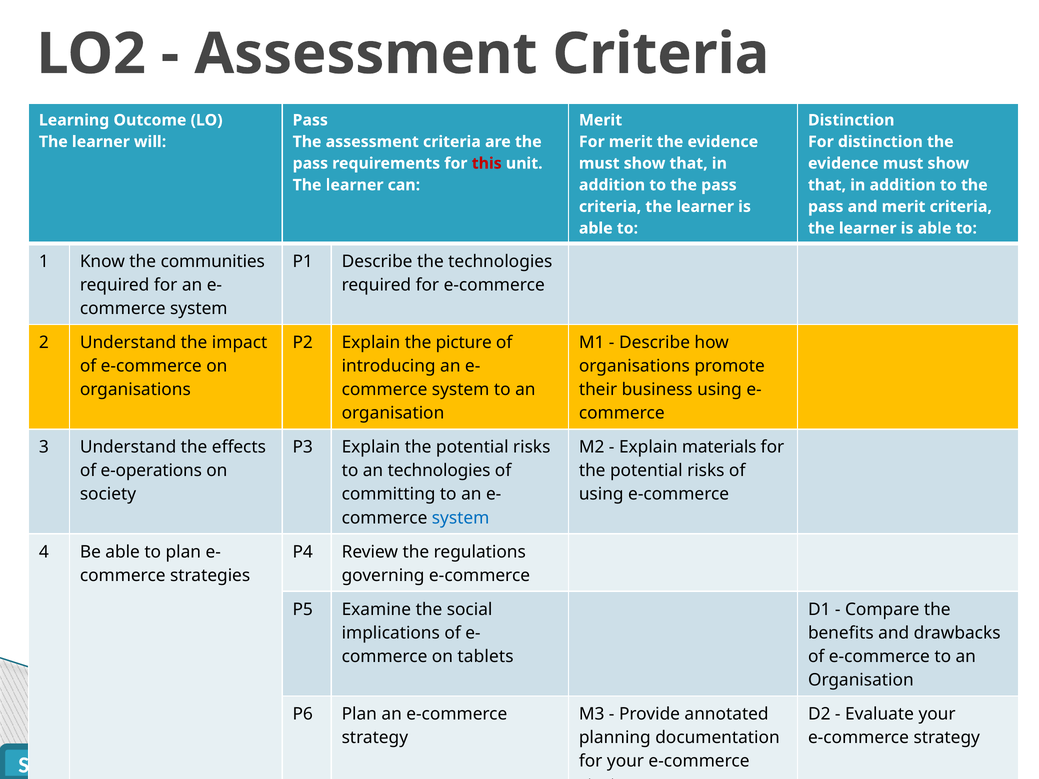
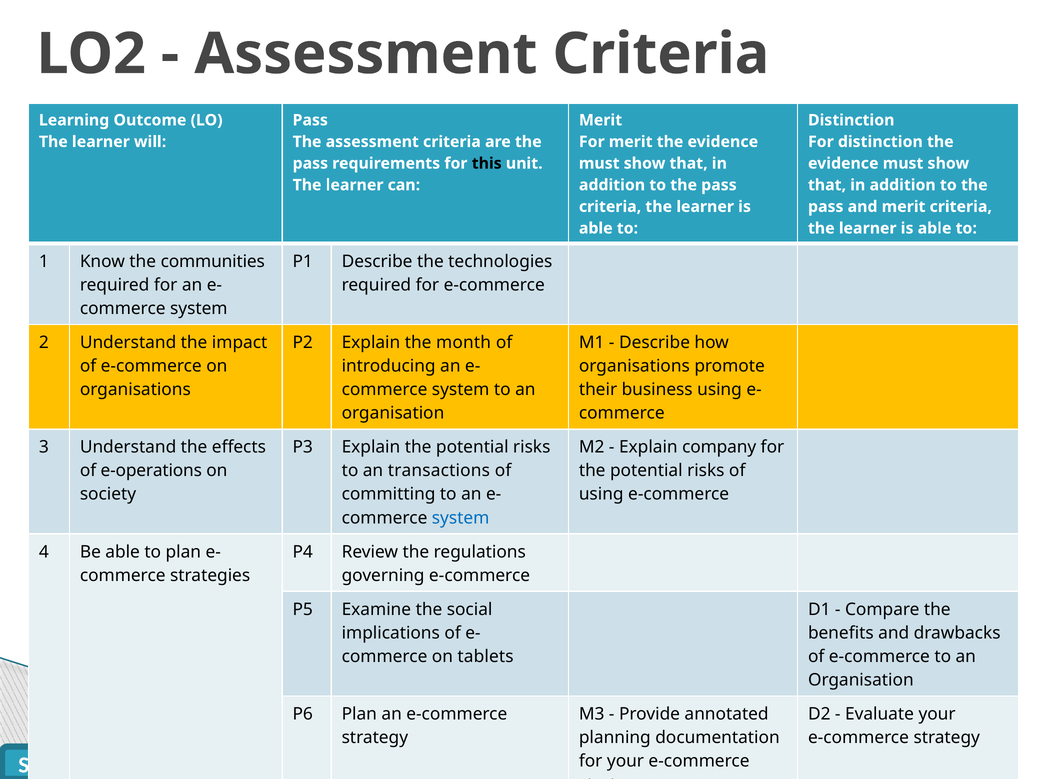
this colour: red -> black (487, 163)
picture: picture -> month (464, 343)
materials: materials -> company (719, 447)
an technologies: technologies -> transactions (439, 471)
